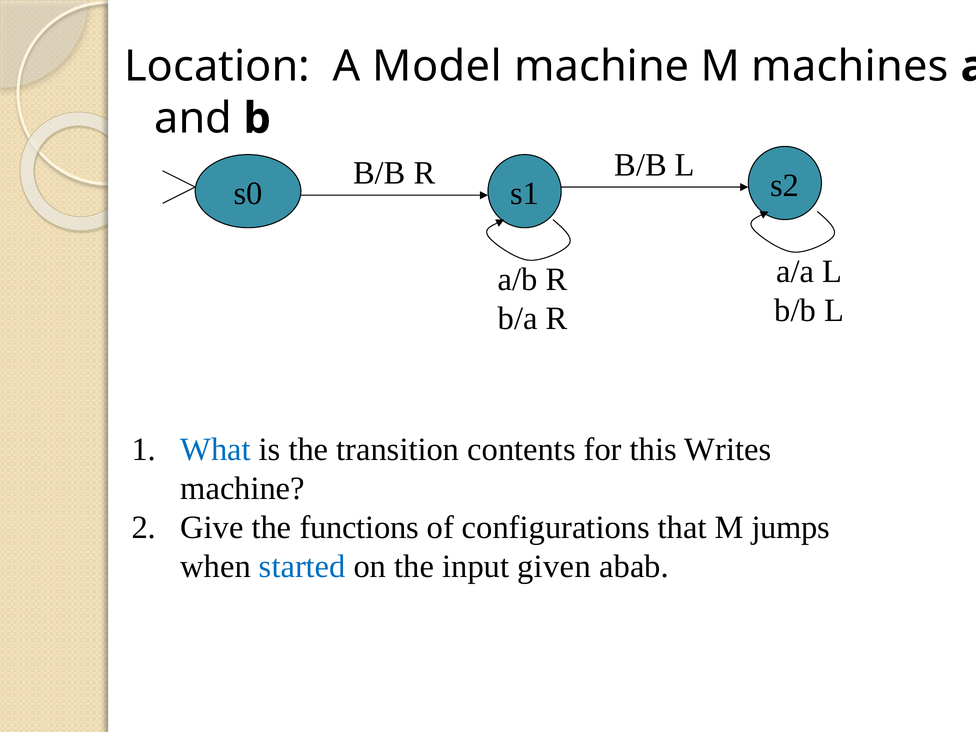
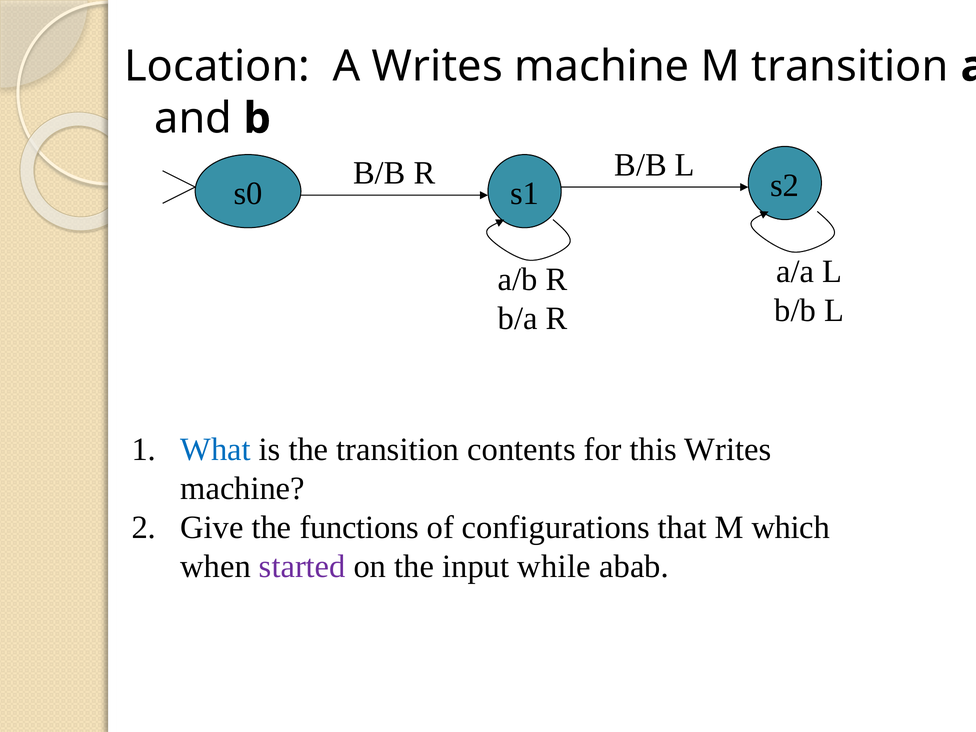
A Model: Model -> Writes (437, 66)
M machines: machines -> transition (850, 66)
jumps: jumps -> which (791, 528)
started colour: blue -> purple (302, 567)
given: given -> while (554, 567)
